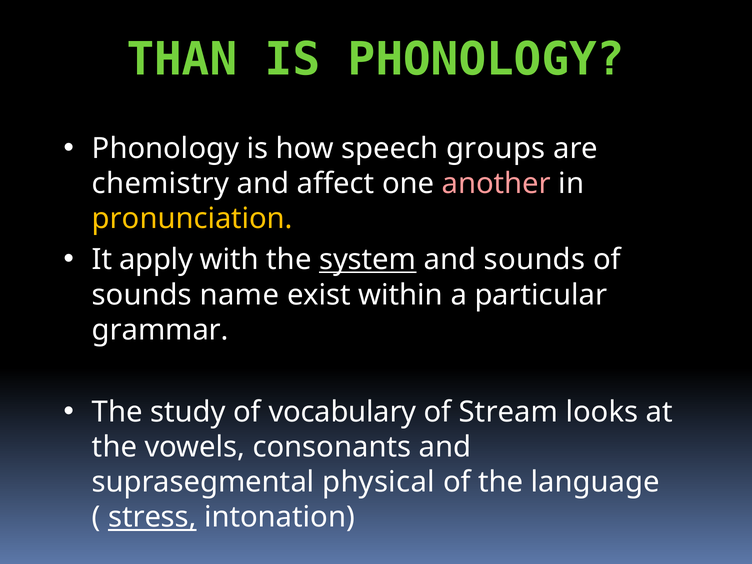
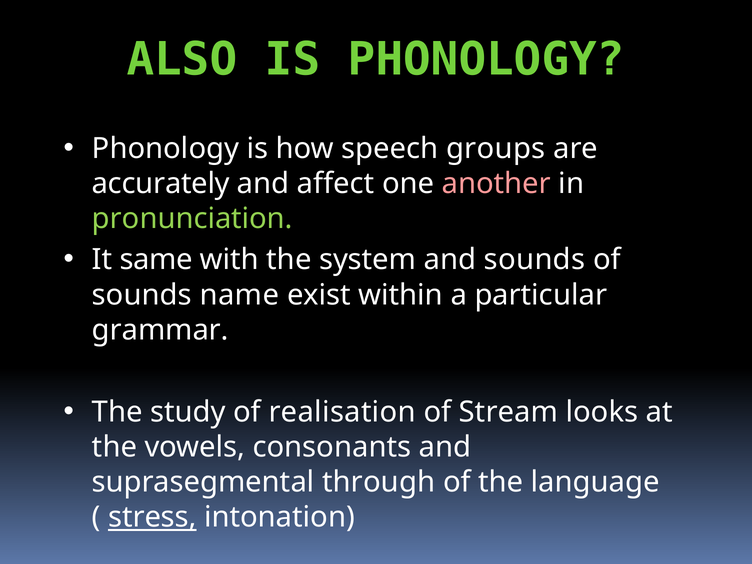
THAN: THAN -> ALSO (182, 60)
chemistry: chemistry -> accurately (161, 184)
pronunciation colour: yellow -> light green (192, 219)
apply: apply -> same (156, 260)
system underline: present -> none (368, 260)
vocabulary: vocabulary -> realisation (342, 412)
physical: physical -> through (379, 482)
